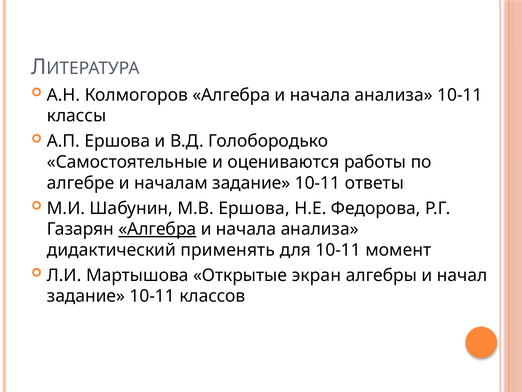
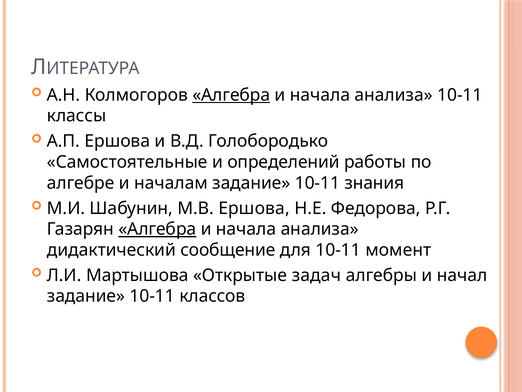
Алгебра underline: none -> present (231, 95)
оцениваются: оцениваются -> определений (284, 162)
ответы: ответы -> знания (374, 183)
применять: применять -> сообщение (228, 250)
экран: экран -> задач (316, 275)
